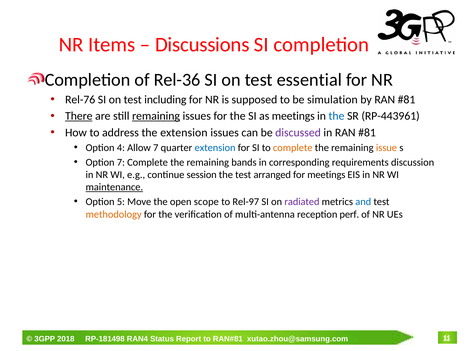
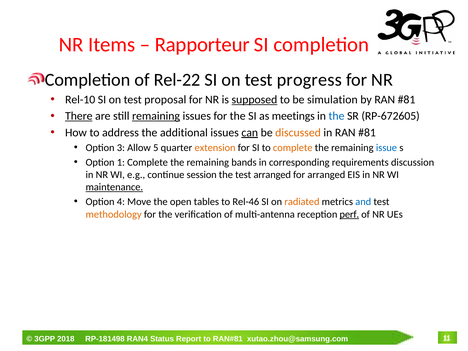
Discussions: Discussions -> Rapporteur (202, 45)
Rel-36: Rel-36 -> Rel-22 (177, 80)
essential: essential -> progress (309, 80)
Rel-76: Rel-76 -> Rel-10 (80, 100)
including: including -> proposal (165, 100)
supposed underline: none -> present (254, 100)
RP-443961: RP-443961 -> RP-672605 (391, 116)
the extension: extension -> additional (184, 132)
can underline: none -> present (250, 132)
discussed colour: purple -> orange (298, 132)
4: 4 -> 3 (121, 148)
Allow 7: 7 -> 5 (156, 148)
extension colour: blue -> orange (215, 148)
issue colour: orange -> blue (386, 148)
Option 7: 7 -> 1 (121, 162)
for meetings: meetings -> arranged (326, 175)
5: 5 -> 4 (121, 202)
scope: scope -> tables (206, 202)
Rel-97: Rel-97 -> Rel-46 (246, 202)
radiated colour: purple -> orange (302, 202)
perf underline: none -> present (349, 214)
